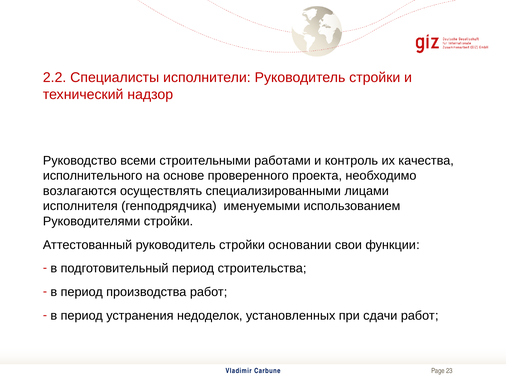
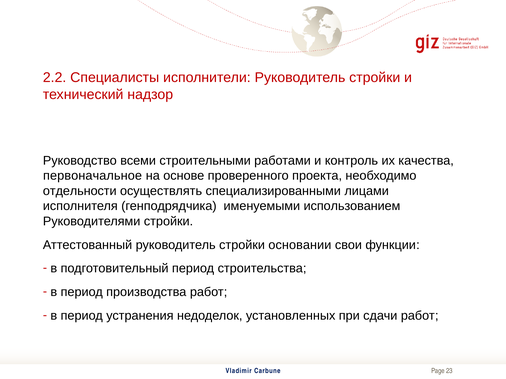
исполнительного: исполнительного -> первоначальное (93, 176)
возлагаются: возлагаются -> отдельности (80, 191)
